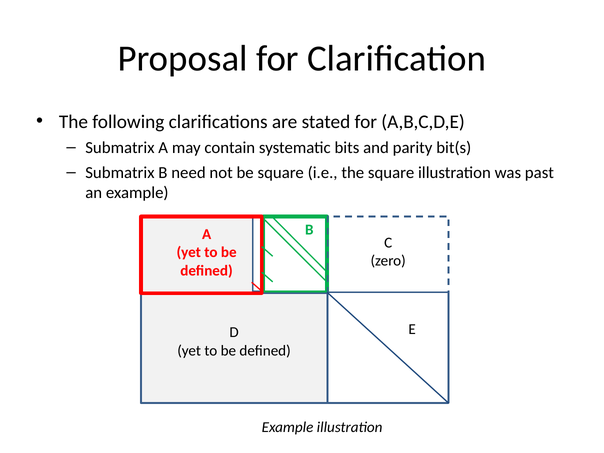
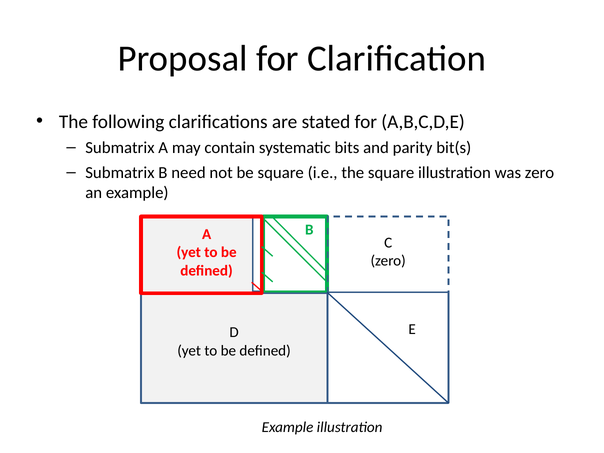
was past: past -> zero (539, 173)
